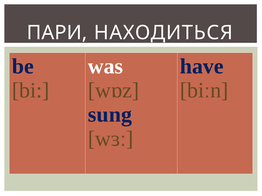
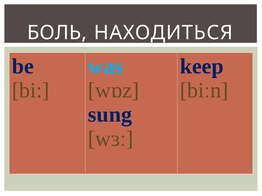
ПАРИ: ПАРИ -> БОЛЬ (57, 33)
was colour: white -> light blue (105, 66)
have: have -> keep (202, 66)
